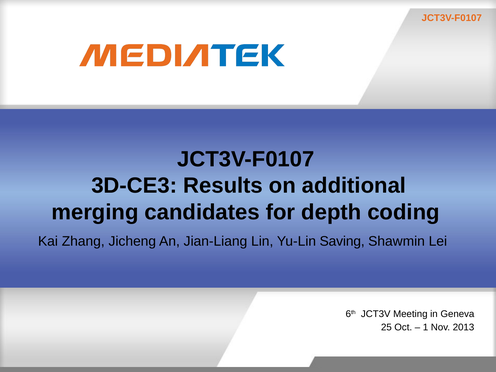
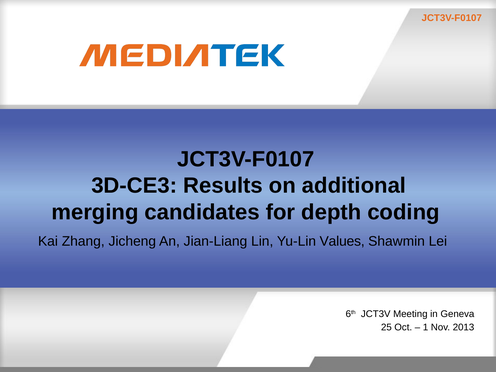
Saving: Saving -> Values (342, 241)
